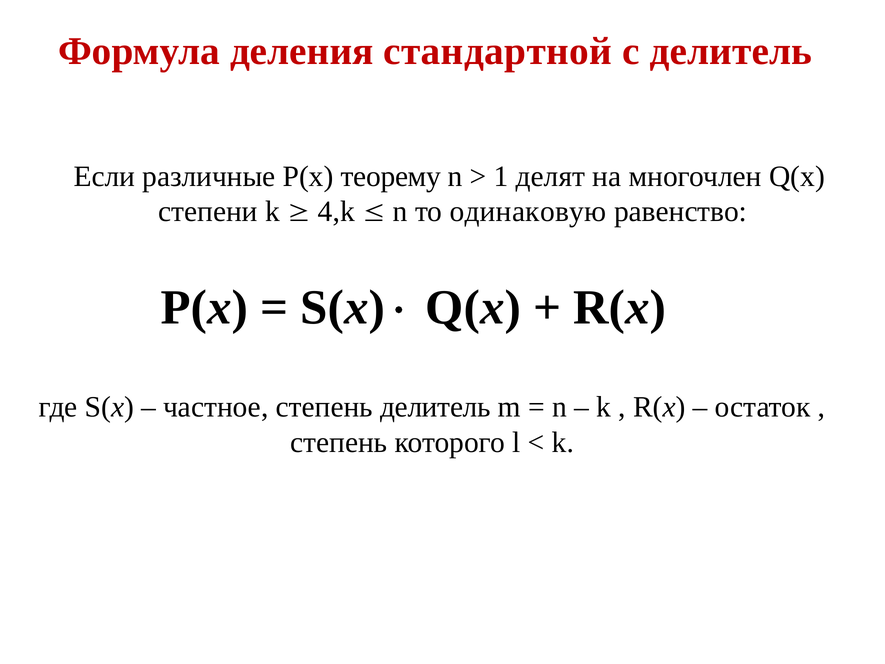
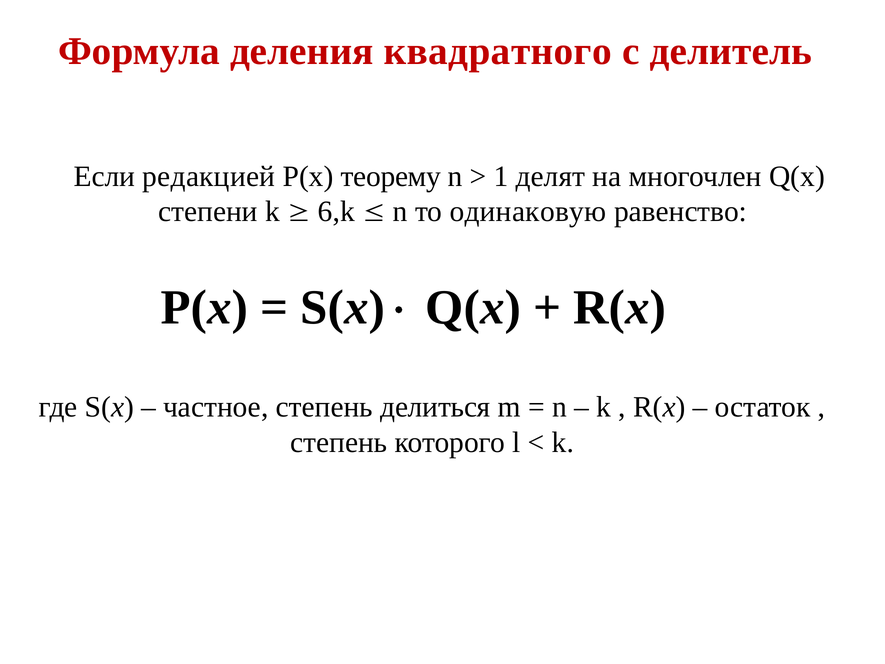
стандартной: стандартной -> квадратного (498, 51)
различные: различные -> редакцией (209, 176)
4,k: 4,k -> 6,k (336, 212)
степень делитель: делитель -> делиться (435, 407)
